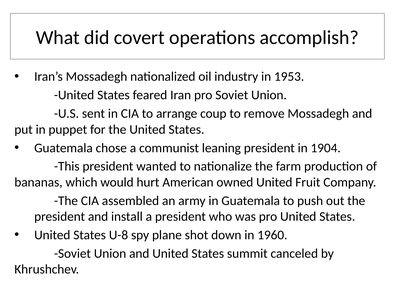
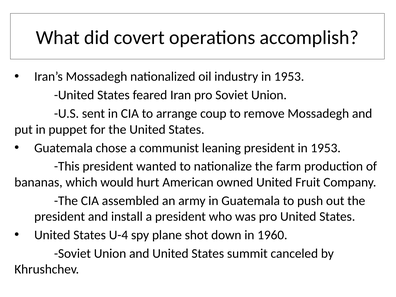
president in 1904: 1904 -> 1953 (326, 148)
U-8: U-8 -> U-4 (118, 235)
